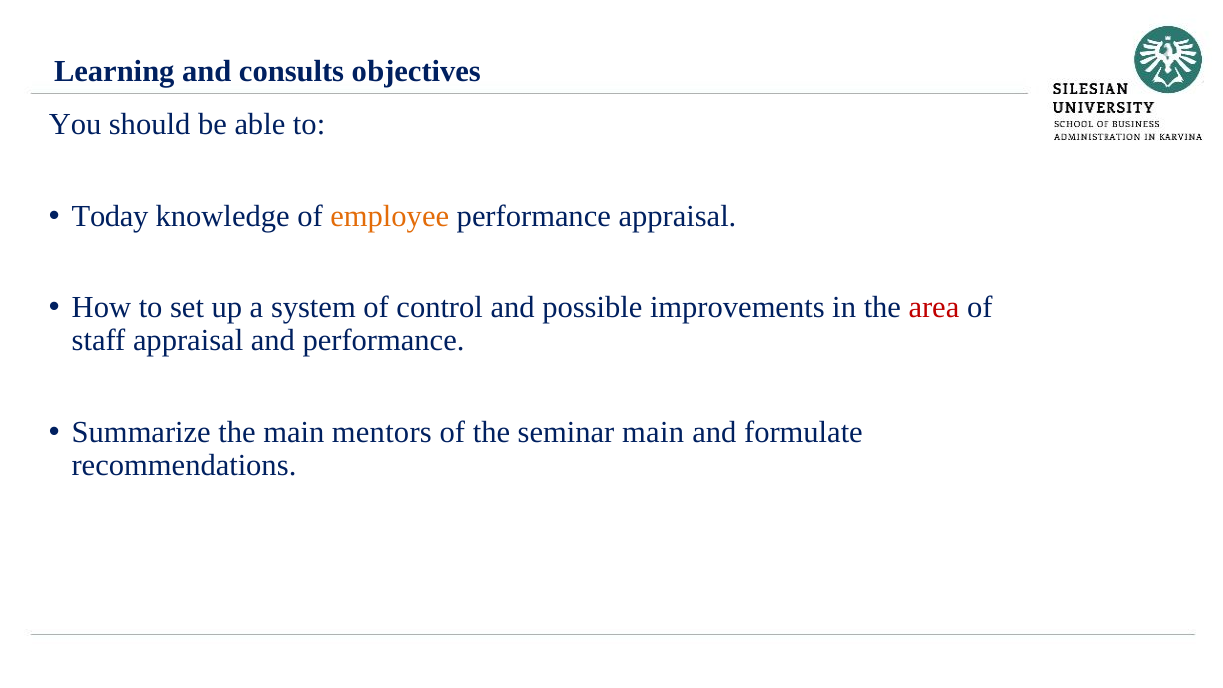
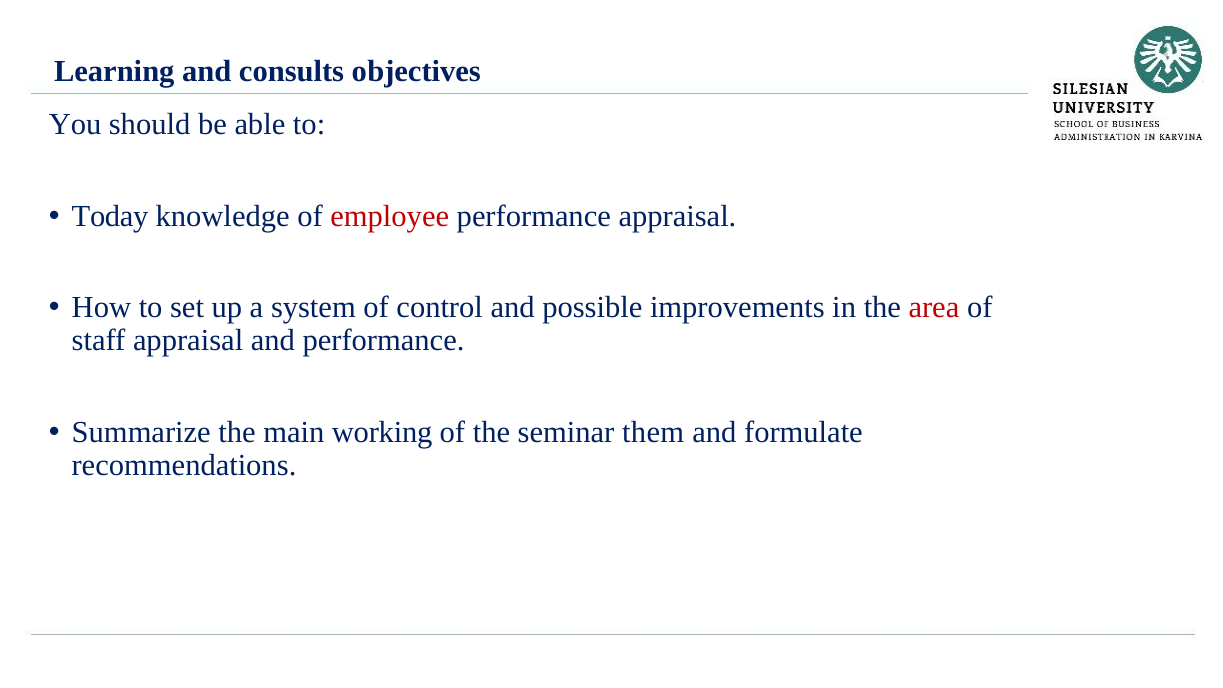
employee colour: orange -> red (390, 216)
mentors: mentors -> working (382, 432)
seminar main: main -> them (653, 432)
